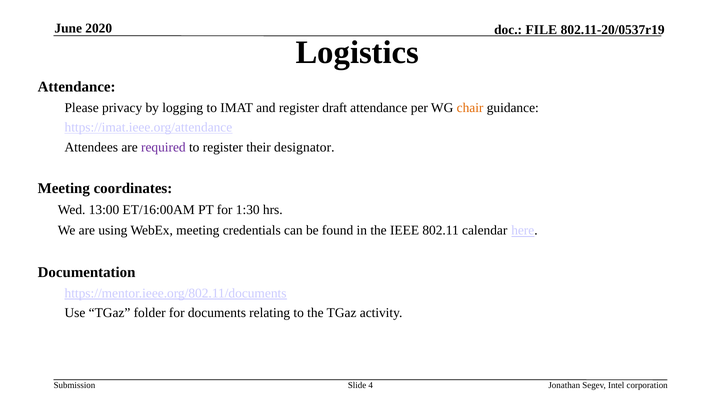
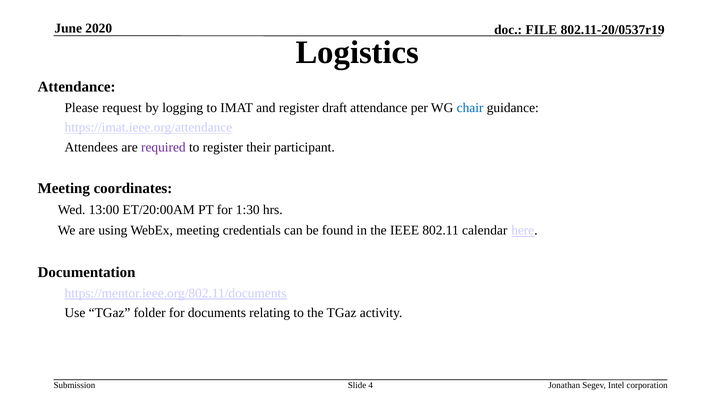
privacy: privacy -> request (122, 108)
chair colour: orange -> blue (470, 108)
designator: designator -> participant (304, 147)
ET/16:00AM: ET/16:00AM -> ET/20:00AM (159, 210)
